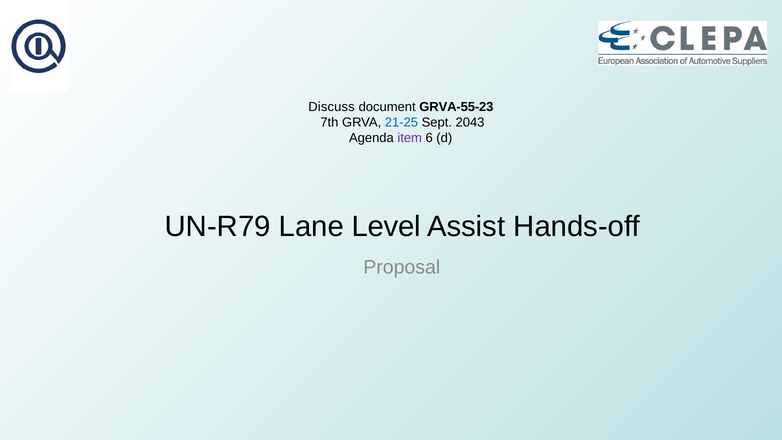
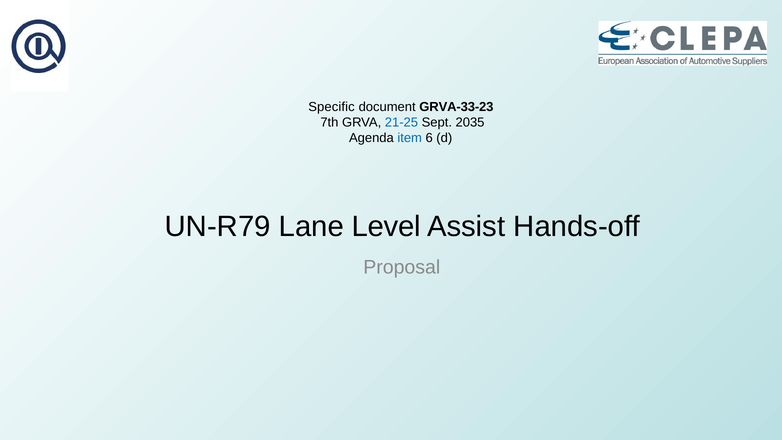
Discuss: Discuss -> Specific (332, 107)
GRVA-55-23: GRVA-55-23 -> GRVA-33-23 (456, 107)
2043: 2043 -> 2035 (470, 122)
item colour: purple -> blue (410, 138)
